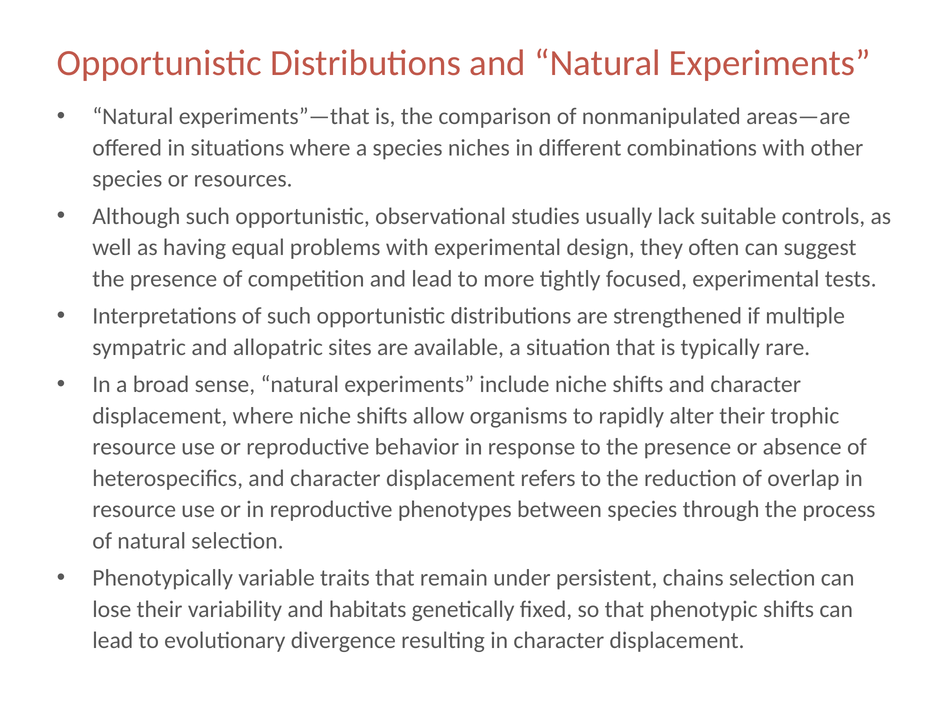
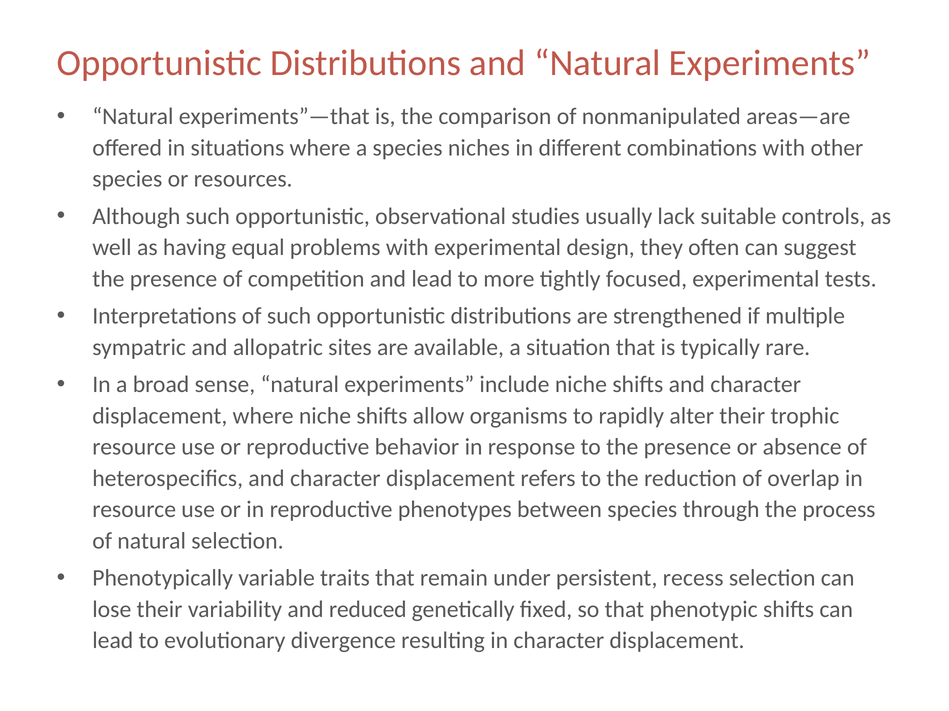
chains: chains -> recess (693, 579)
habitats: habitats -> reduced (368, 610)
